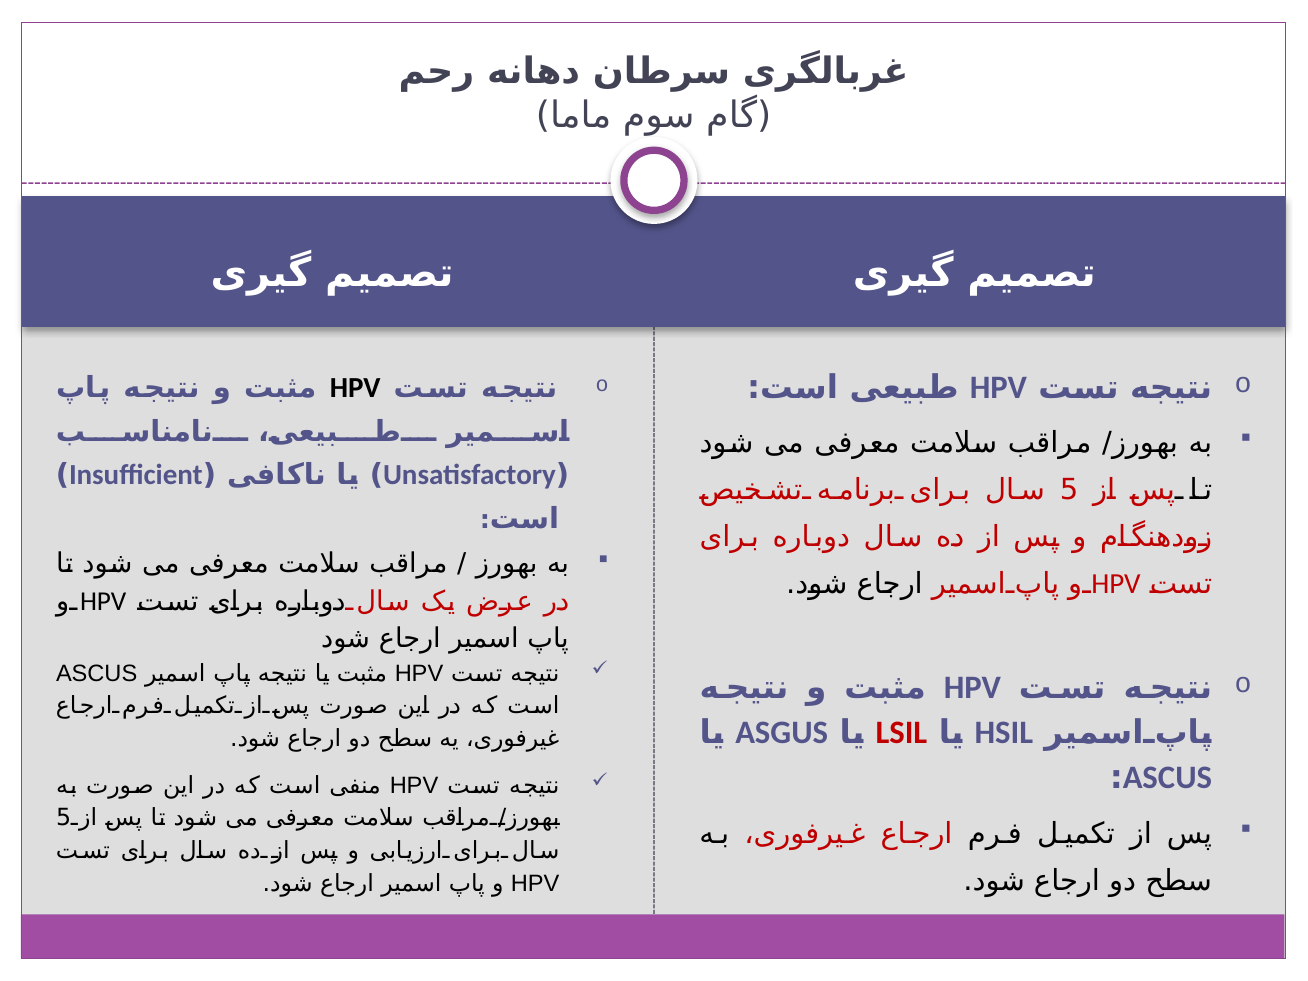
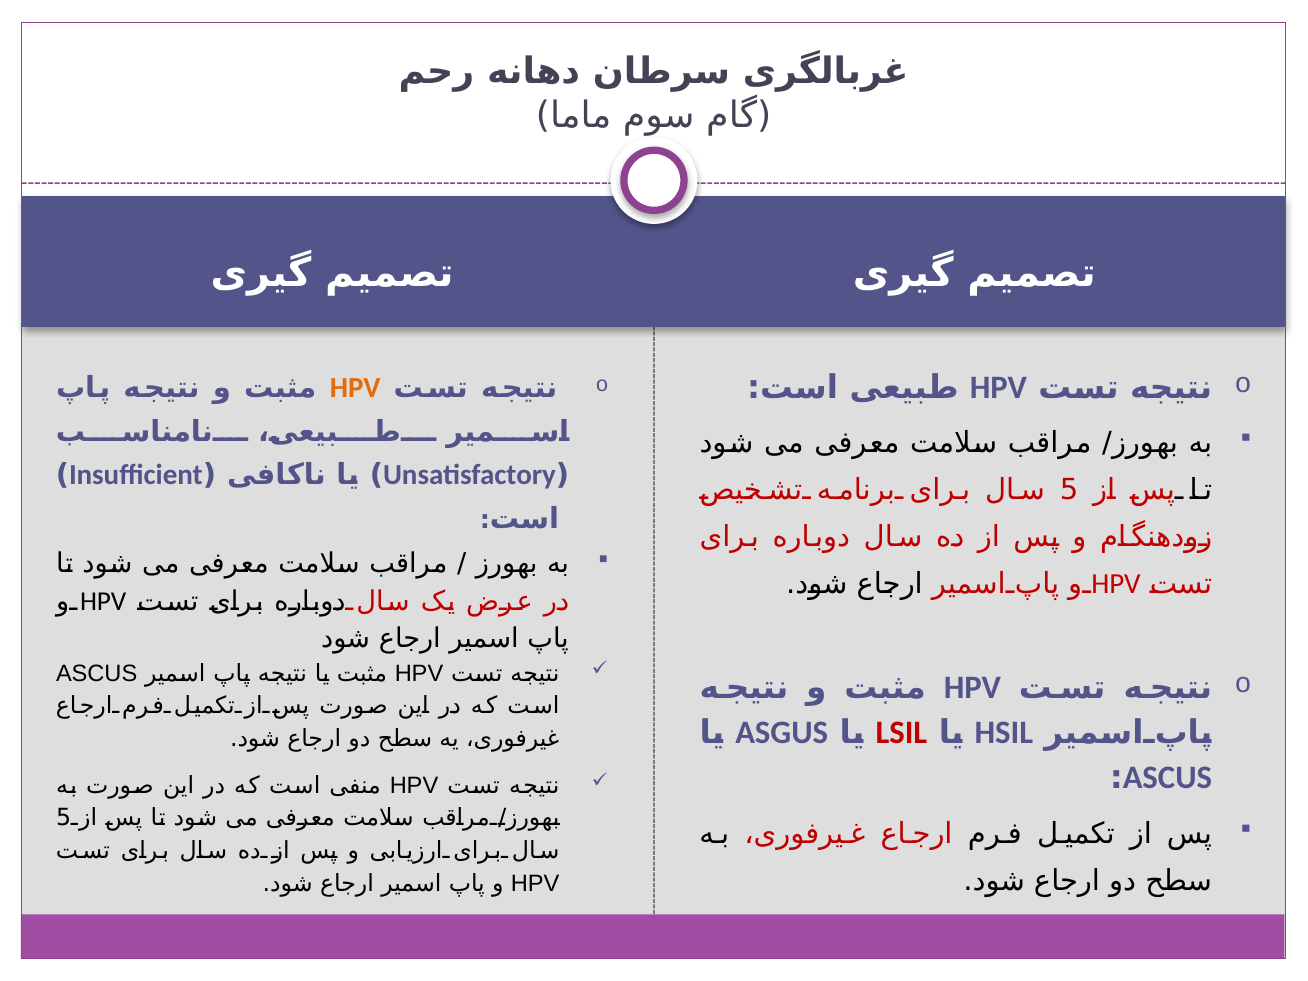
HPV colour: black -> orange (355, 388)
